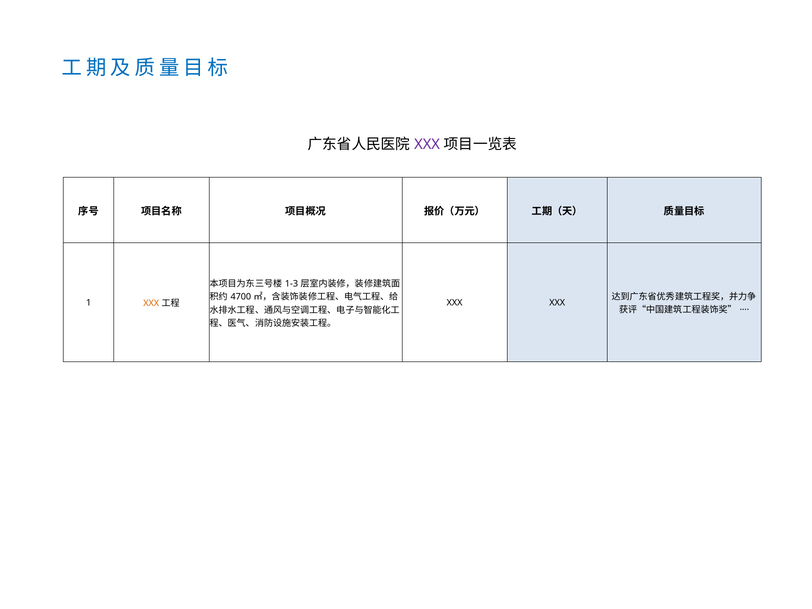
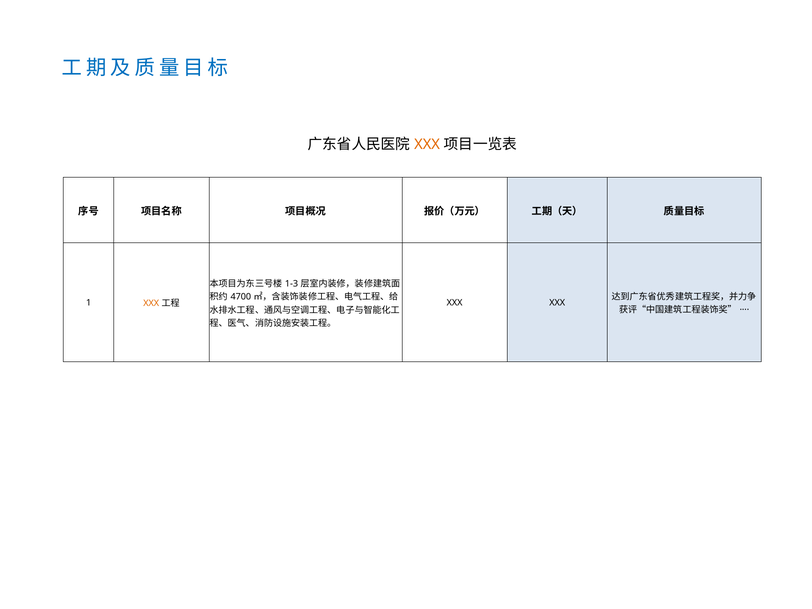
XXX colour: purple -> orange (427, 144)
